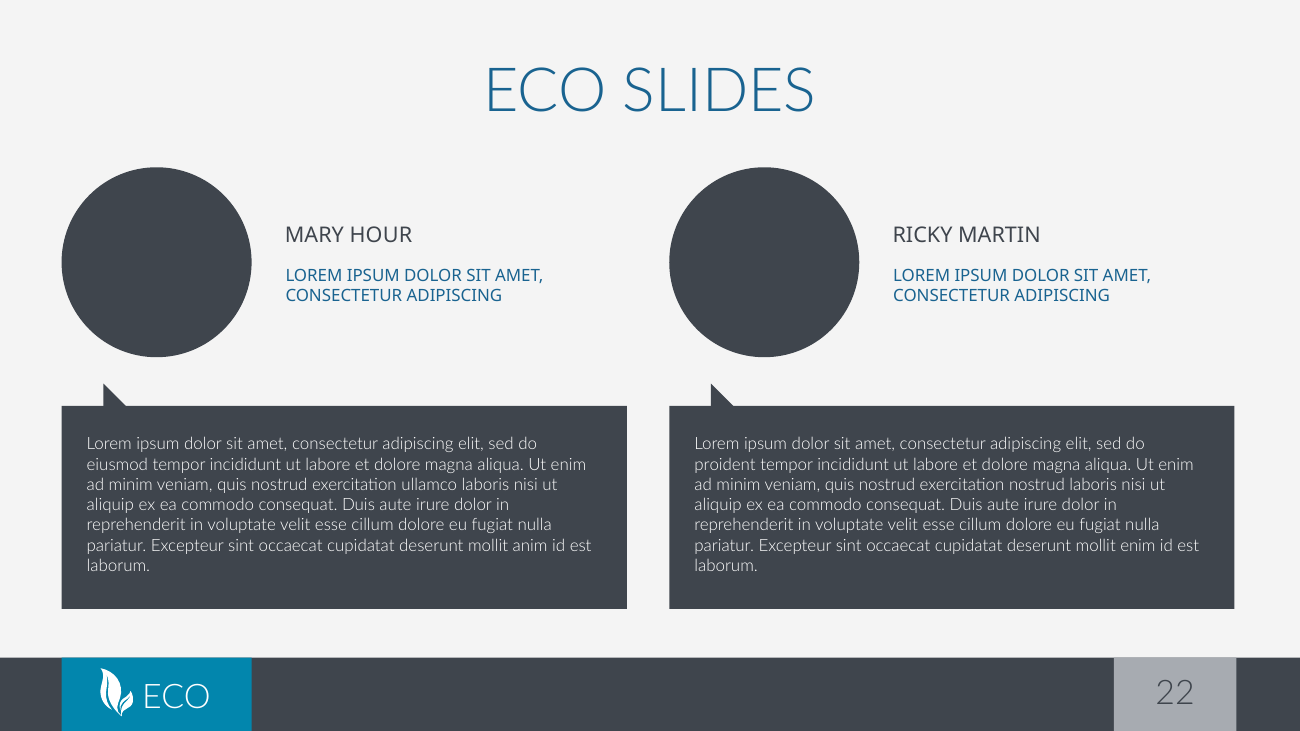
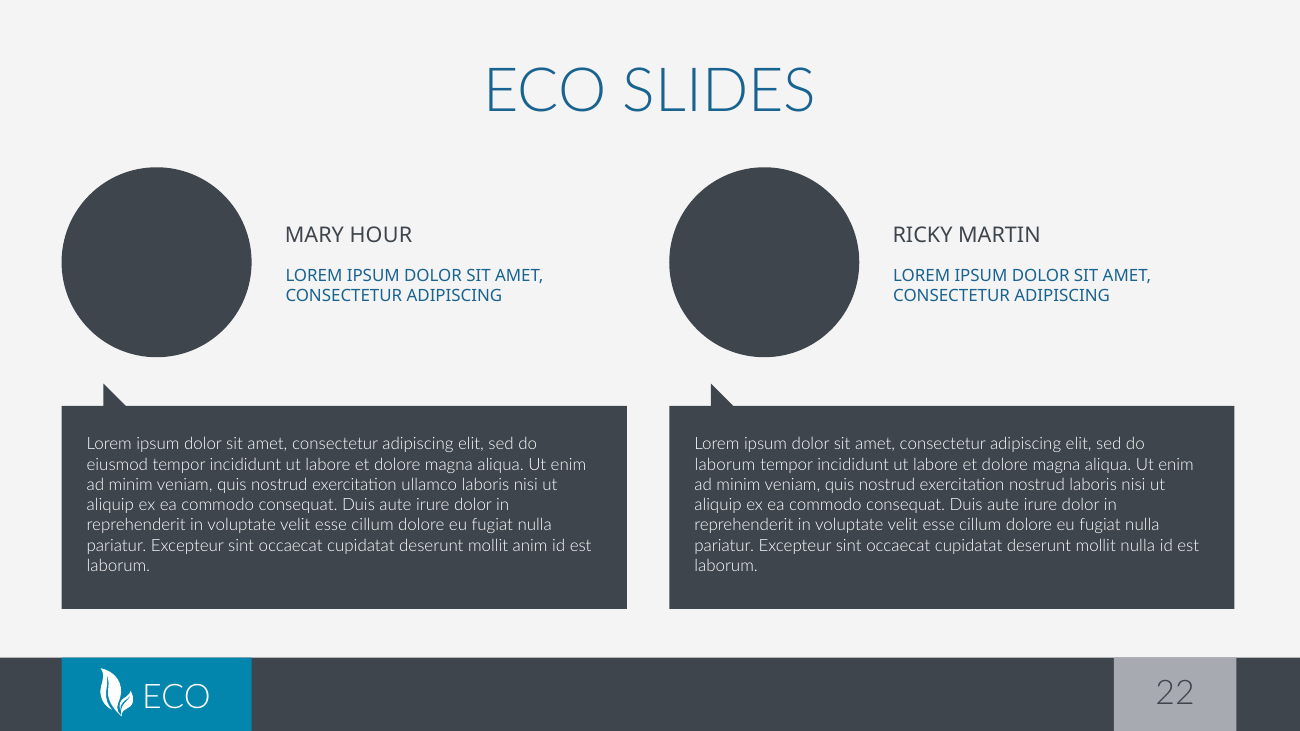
proident: proident -> laborum (725, 465)
mollit enim: enim -> nulla (1138, 546)
